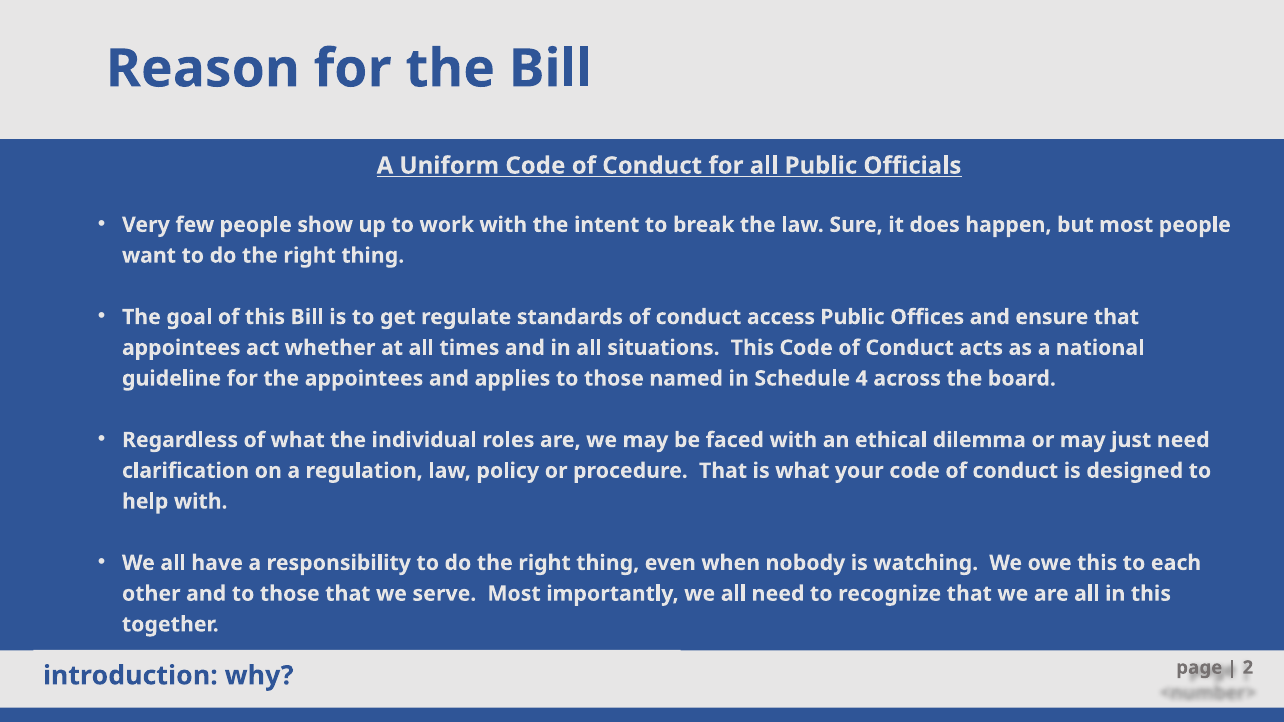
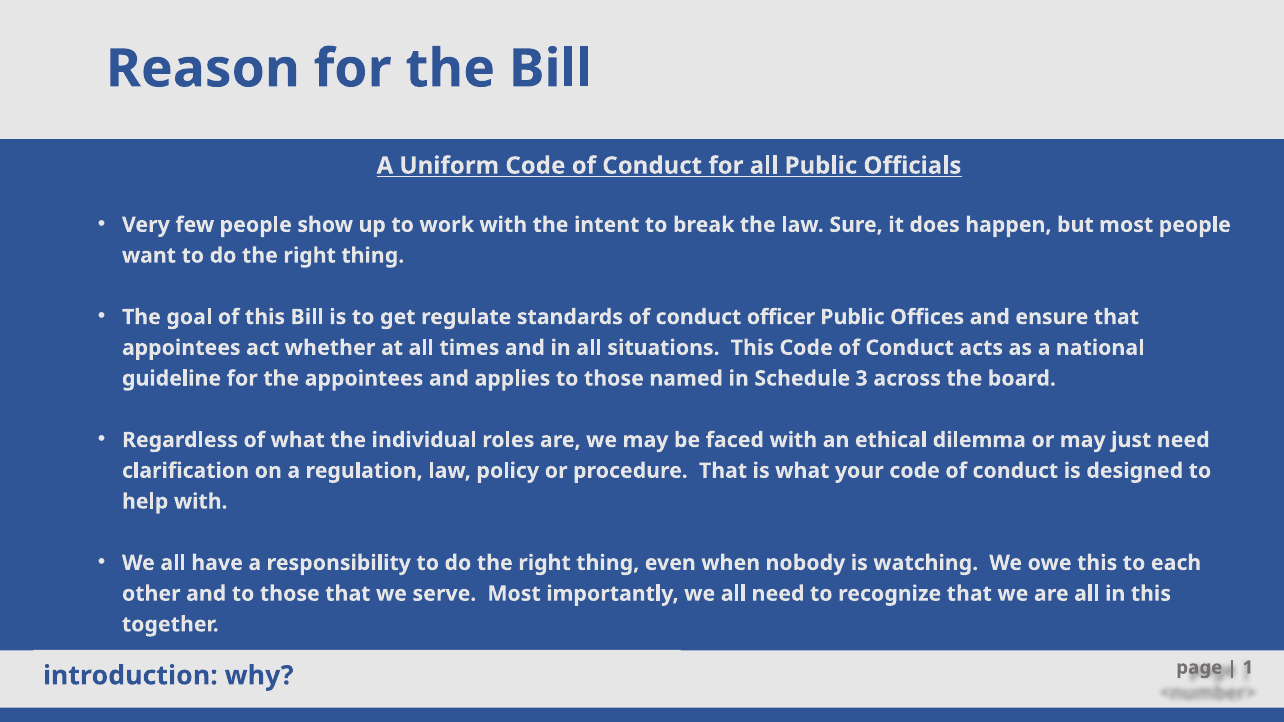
access: access -> officer (781, 317)
4: 4 -> 3 (862, 379)
2: 2 -> 1 (1248, 668)
